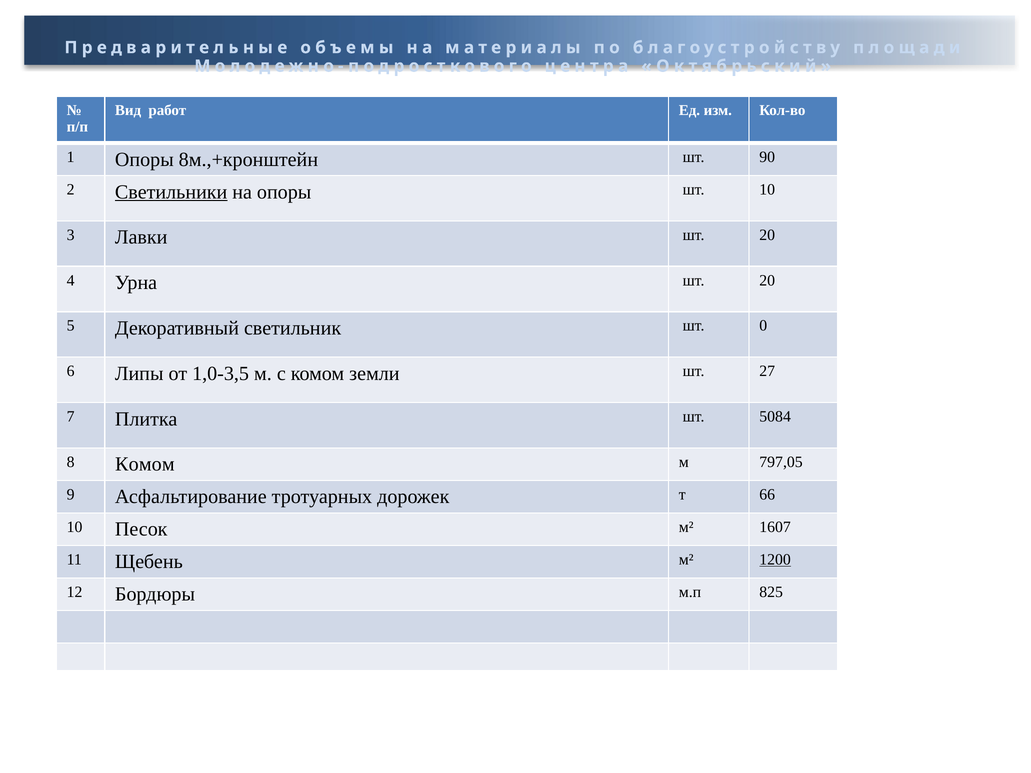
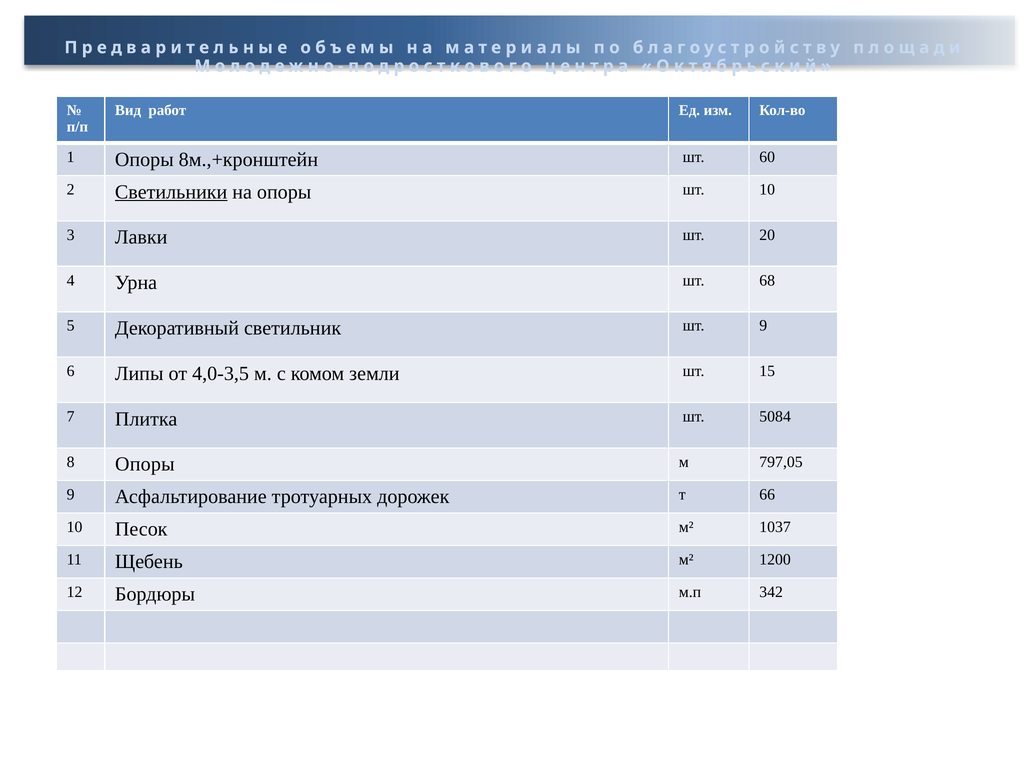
90: 90 -> 60 (767, 157)
Урна шт 20: 20 -> 68 (767, 280)
шт 0: 0 -> 9 (763, 326)
1,0-3,5: 1,0-3,5 -> 4,0-3,5 (221, 374)
27: 27 -> 15 (767, 371)
8 Комом: Комом -> Опоры (145, 464)
1607: 1607 -> 1037 (775, 527)
1200 underline: present -> none (775, 560)
825: 825 -> 342 (771, 592)
